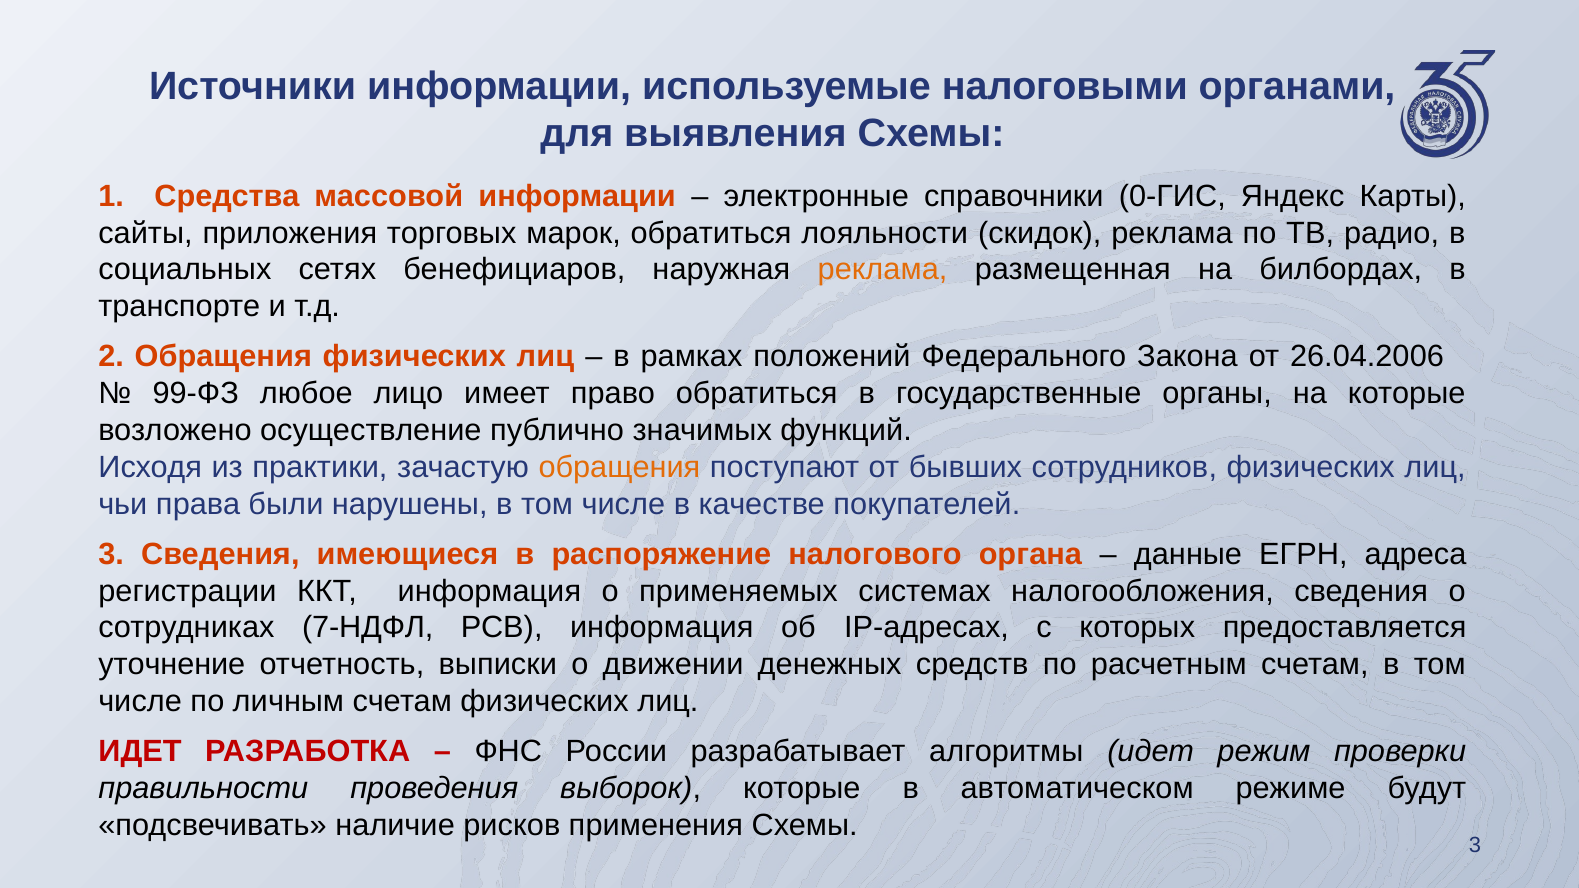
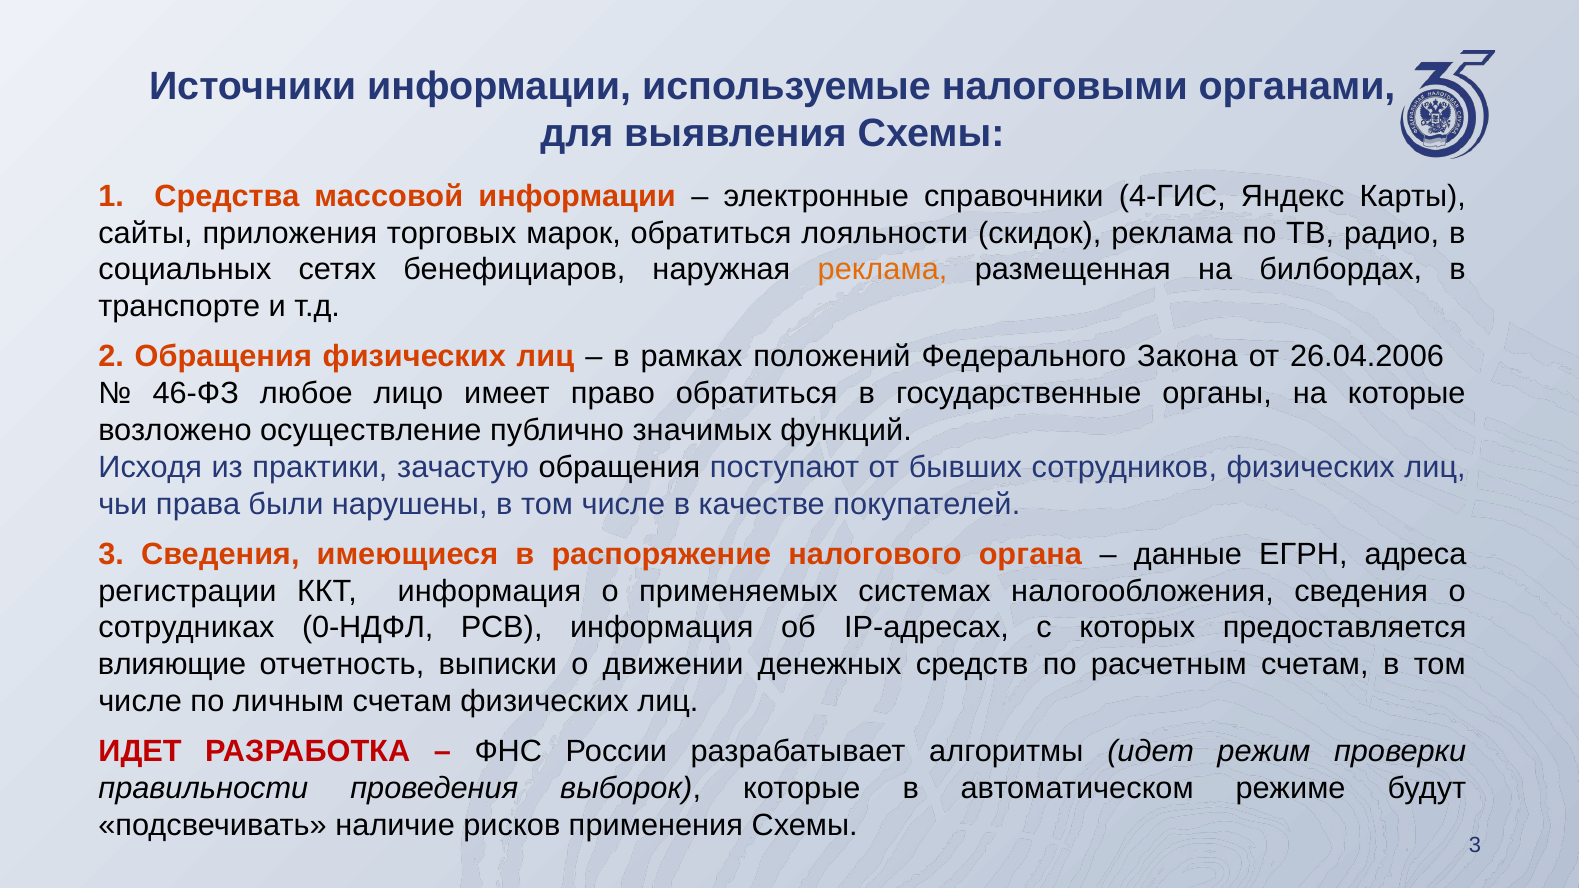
0-ГИС: 0-ГИС -> 4-ГИС (1172, 196)
99-ФЗ: 99-ФЗ -> 46-ФЗ (196, 394)
обращения colour: orange -> black (619, 467)
7-НДФЛ: 7-НДФЛ -> 0-НДФЛ (368, 628)
уточнение: уточнение -> влияющие (172, 665)
